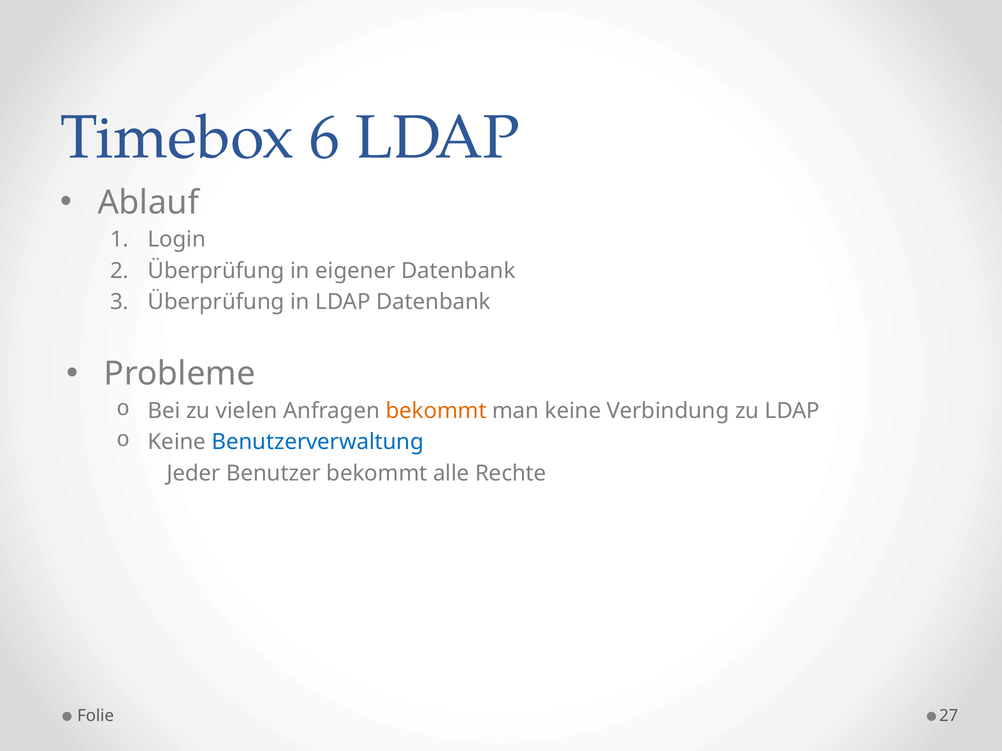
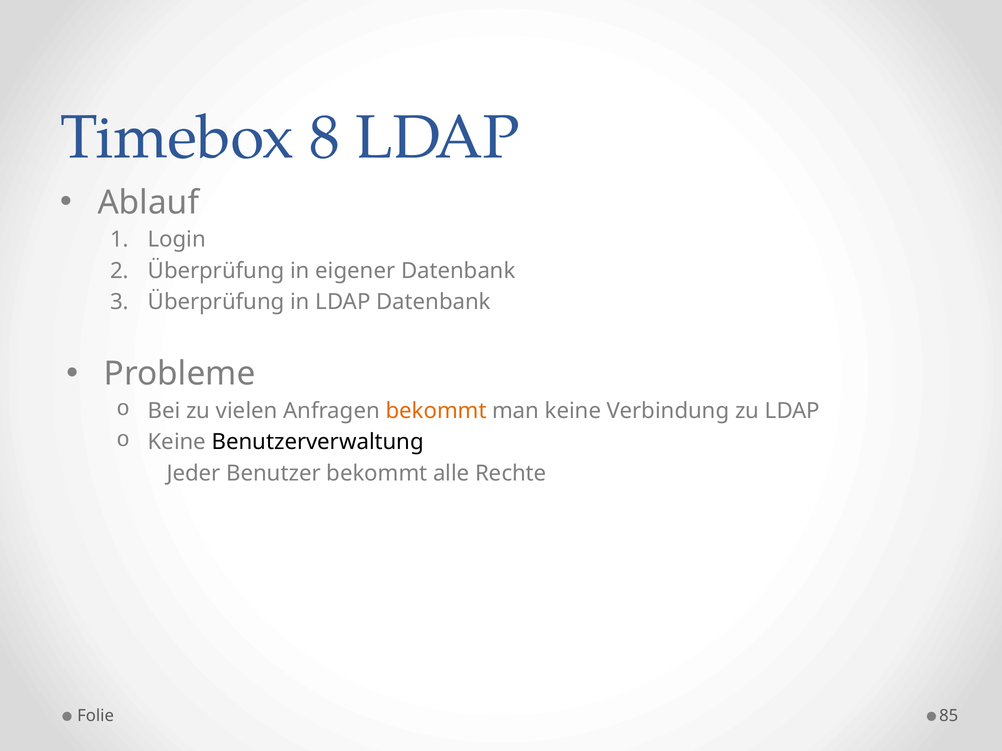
6: 6 -> 8 (325, 138)
Benutzerverwaltung colour: blue -> black (318, 442)
27: 27 -> 85 (949, 716)
